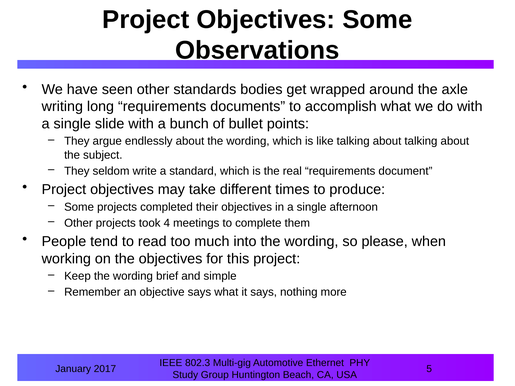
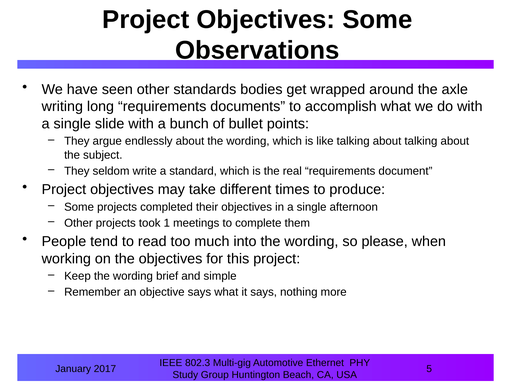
4: 4 -> 1 (167, 223)
